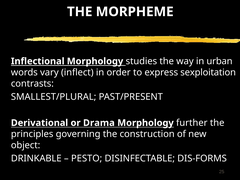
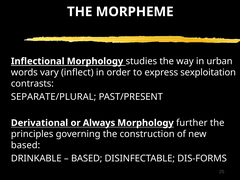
SMALLEST/PLURAL: SMALLEST/PLURAL -> SEPARATE/PLURAL (54, 97)
Drama: Drama -> Always (99, 123)
object: object -> based (26, 145)
PESTO: PESTO -> BASED (87, 158)
